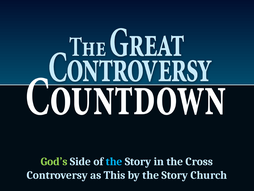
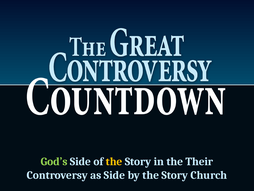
the colour: light blue -> yellow (114, 161)
Cross: Cross -> Their (199, 161)
as This: This -> Side (114, 175)
